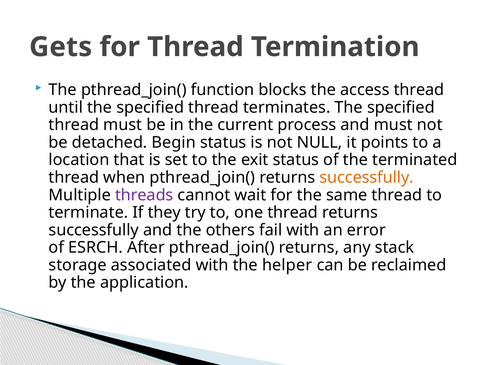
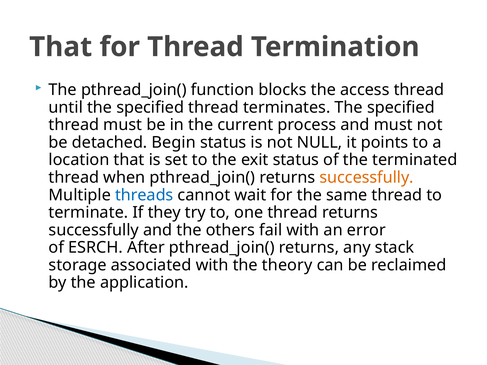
Gets: Gets -> That (61, 47)
threads colour: purple -> blue (144, 195)
helper: helper -> theory (287, 265)
